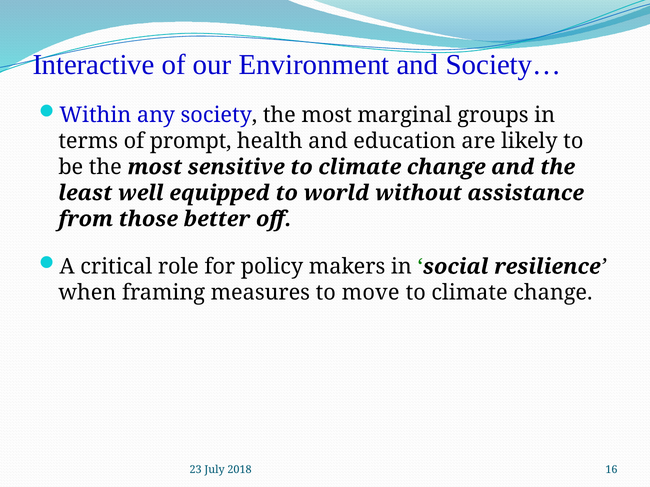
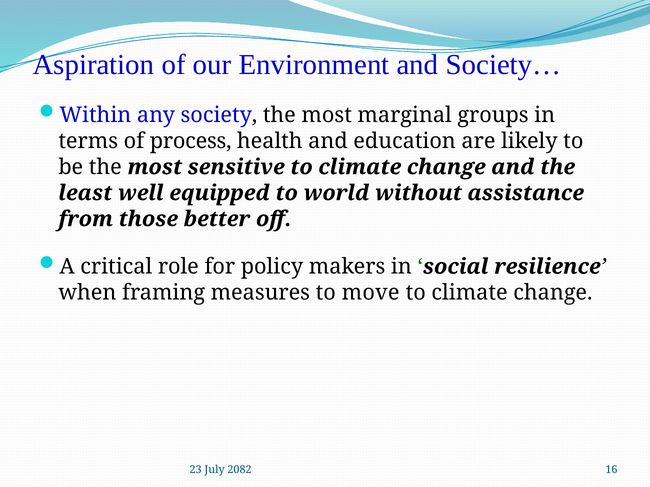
Interactive: Interactive -> Aspiration (93, 65)
prompt: prompt -> process (191, 141)
2018: 2018 -> 2082 (240, 470)
